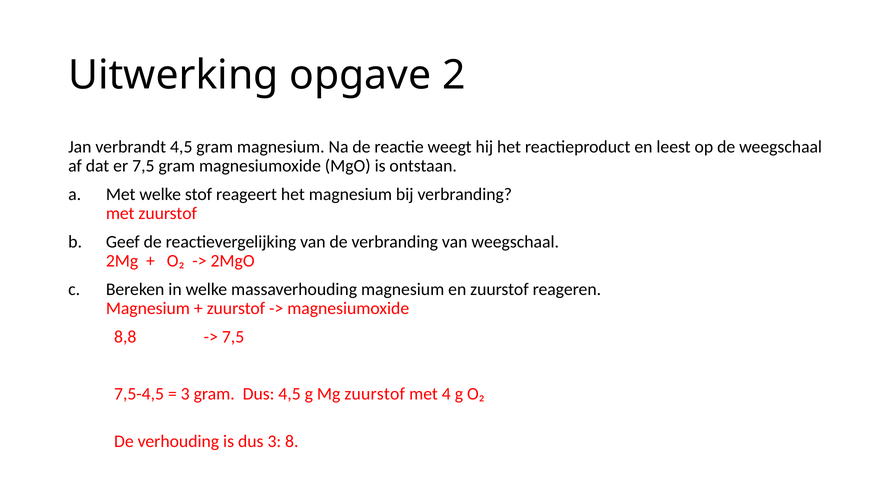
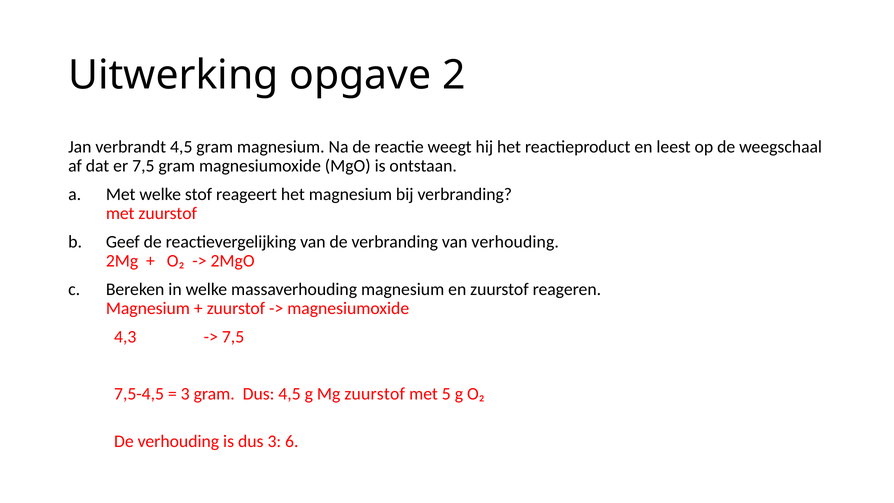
van weegschaal: weegschaal -> verhouding (515, 242)
8,8: 8,8 -> 4,3 (125, 337)
4: 4 -> 5 (446, 394)
8: 8 -> 6 (292, 441)
